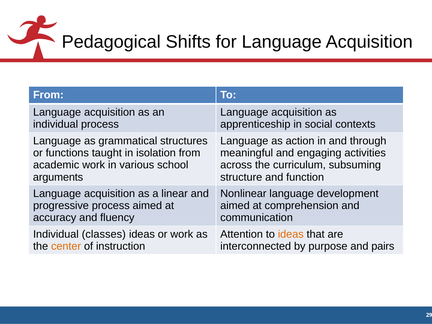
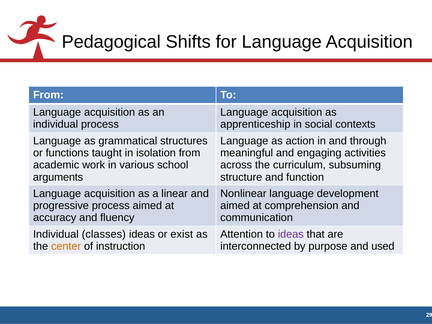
or work: work -> exist (182, 234)
ideas colour: orange -> purple (291, 234)
pairs: pairs -> used (383, 246)
